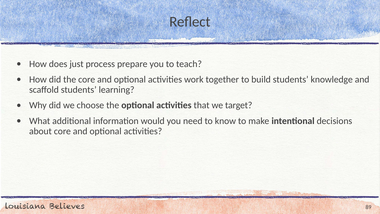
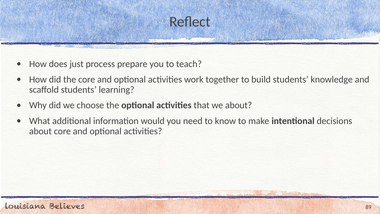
we target: target -> about (239, 105)
